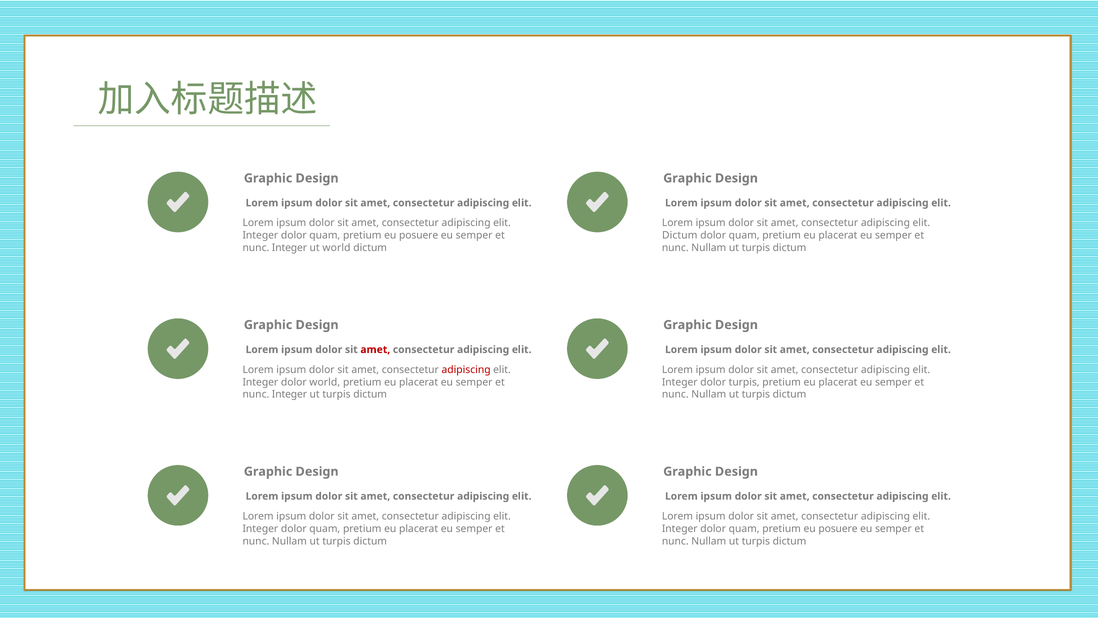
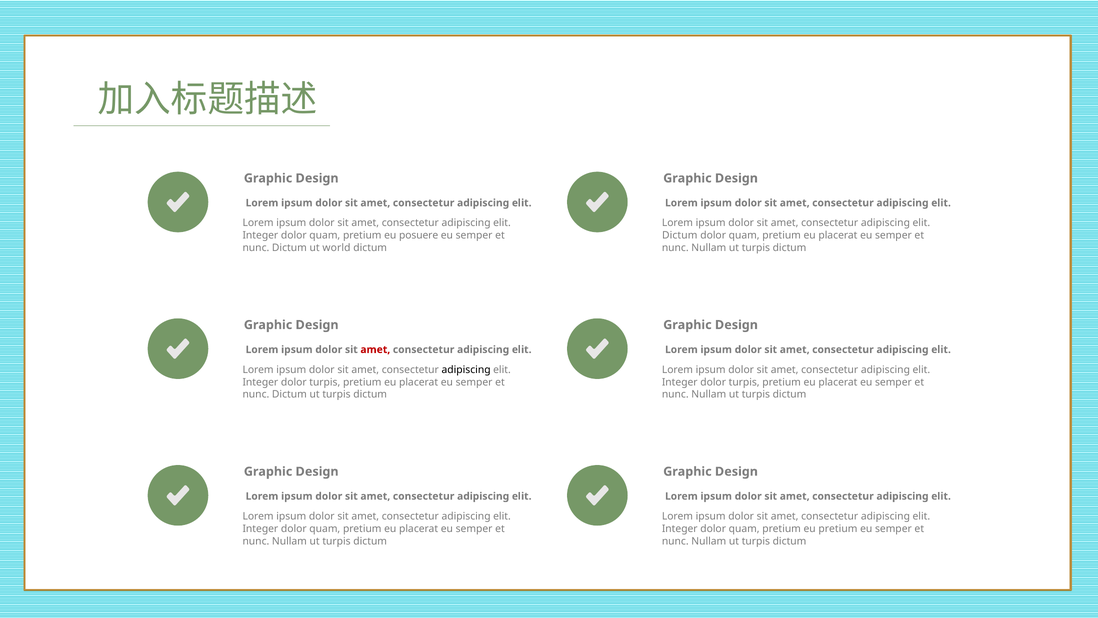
Integer: Integer -> Dictum (289, 248)
adipiscing colour: red -> black (466, 370)
world: world -> turpis (325, 382)
Integer: Integer -> Dictum (289, 394)
posuere: posuere -> pretium (838, 529)
